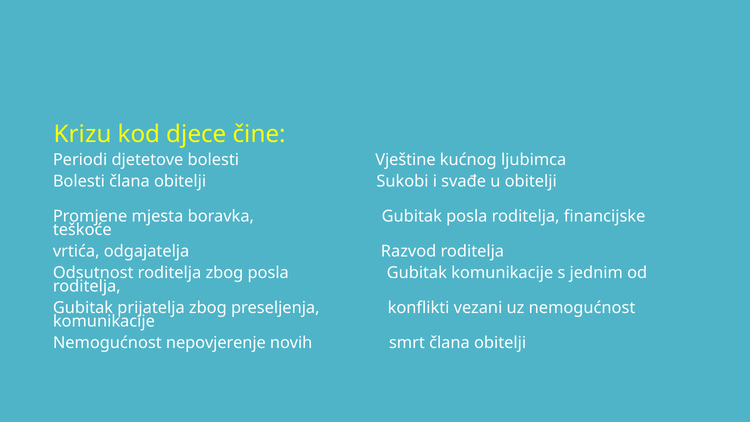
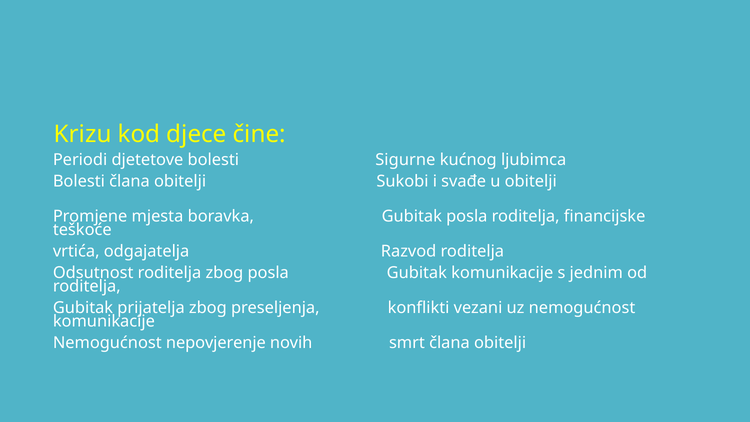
Vještine: Vještine -> Sigurne (405, 160)
